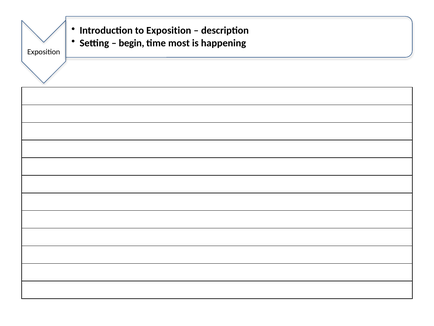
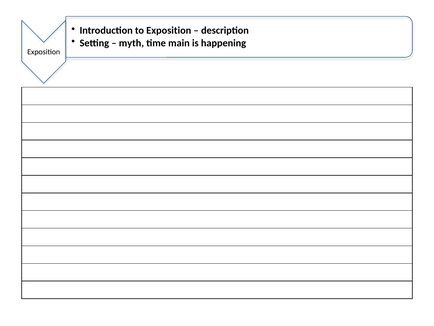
begin: begin -> myth (131, 43)
most: most -> main (179, 43)
